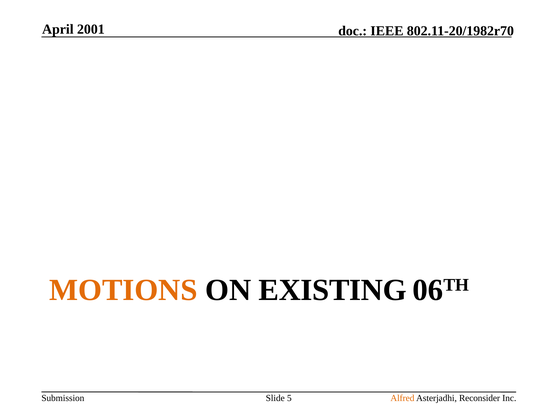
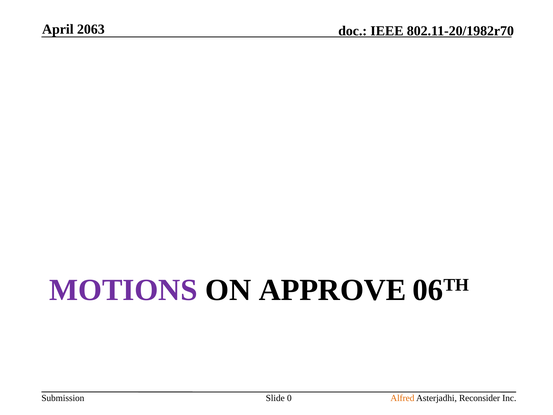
2001: 2001 -> 2063 (91, 29)
MOTIONS colour: orange -> purple (123, 290)
EXISTING: EXISTING -> APPROVE (333, 290)
5: 5 -> 0 (289, 398)
